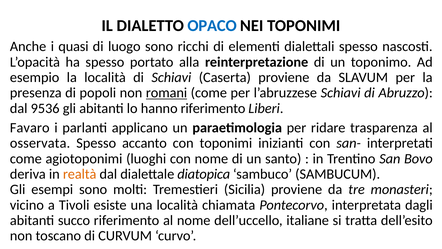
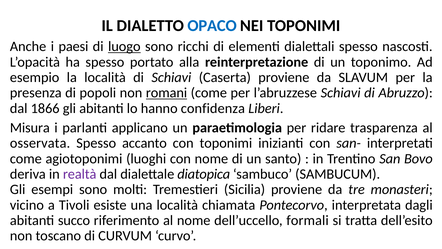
quasi: quasi -> paesi (73, 46)
luogo underline: none -> present (124, 46)
9536: 9536 -> 1866 (45, 108)
hanno riferimento: riferimento -> confidenza (213, 108)
Favaro: Favaro -> Misura (30, 128)
realtà colour: orange -> purple (80, 174)
italiane: italiane -> formali (308, 220)
